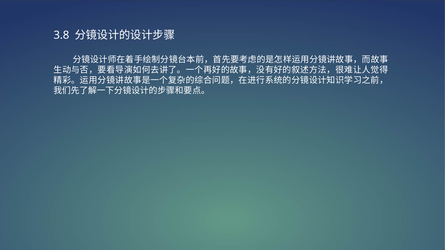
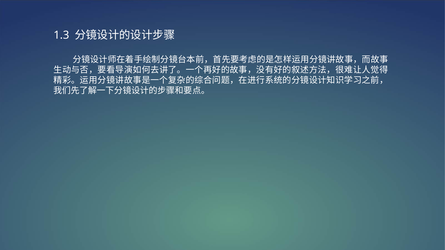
3.8: 3.8 -> 1.3 (61, 35)
